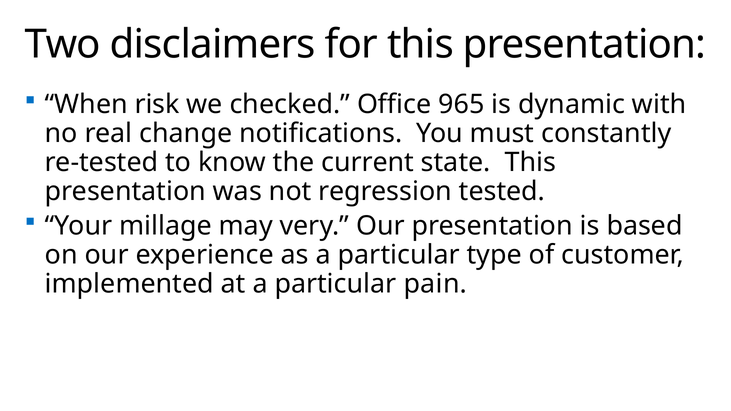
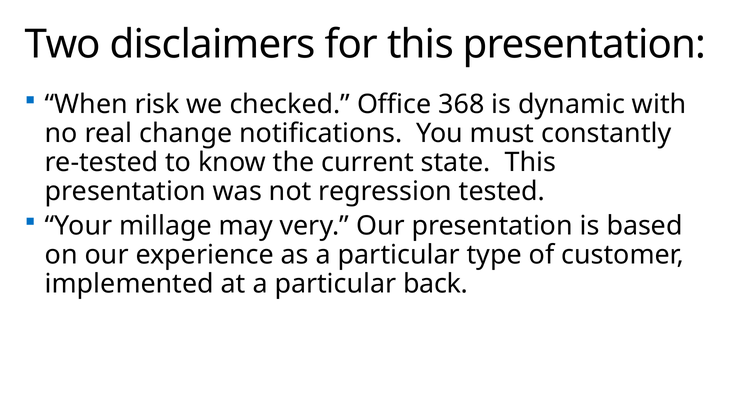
965: 965 -> 368 (461, 104)
pain: pain -> back (436, 284)
